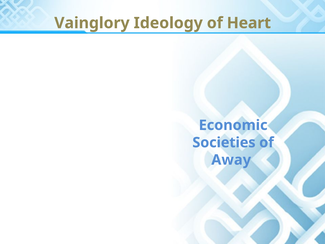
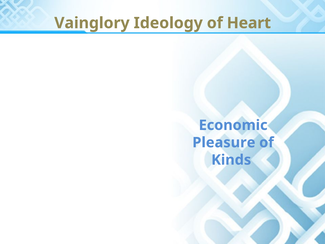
Societies: Societies -> Pleasure (224, 142)
Away: Away -> Kinds (231, 160)
